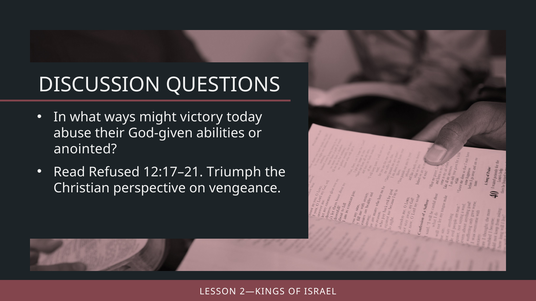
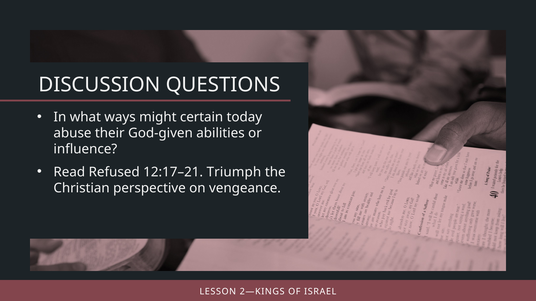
victory: victory -> certain (202, 117)
anointed: anointed -> influence (85, 149)
